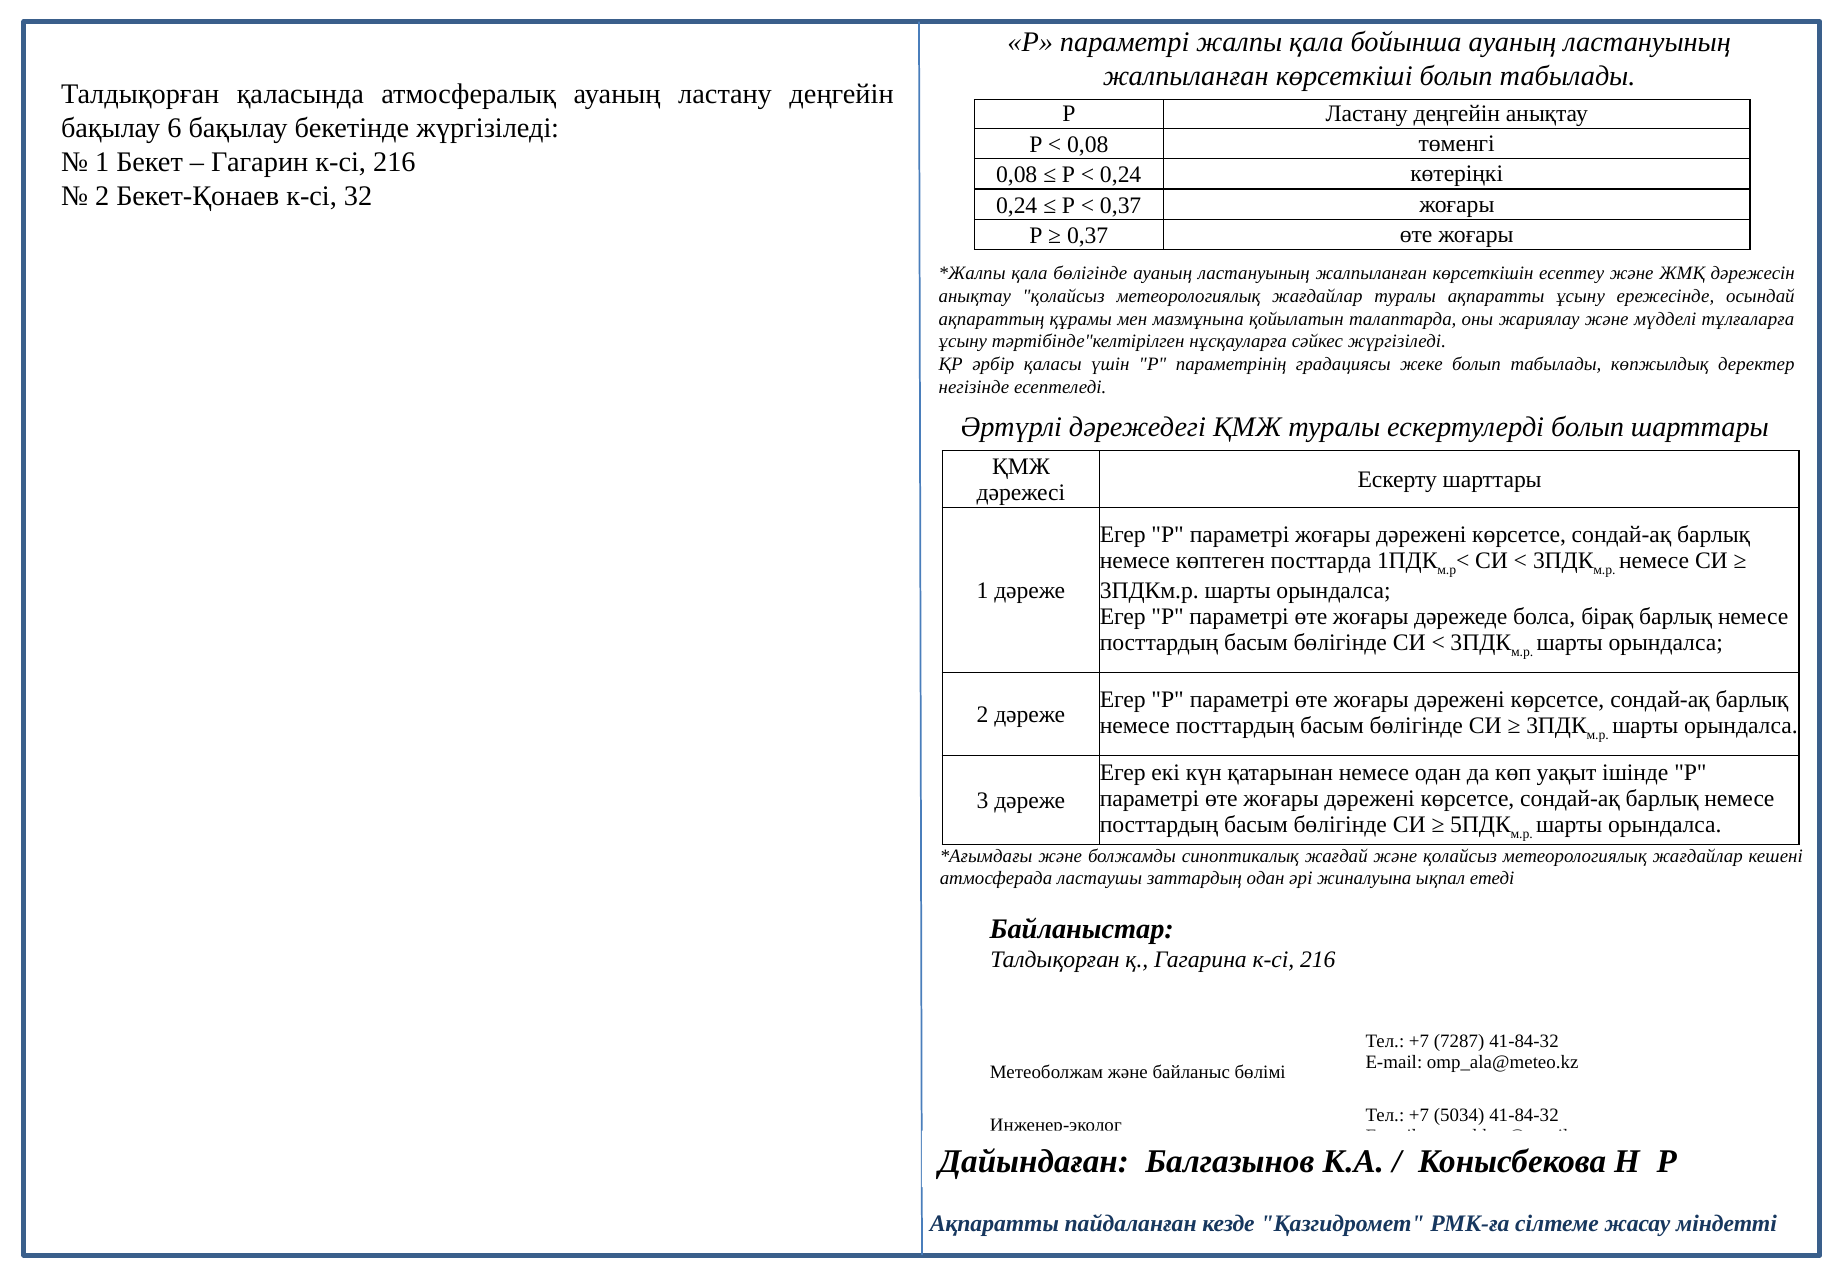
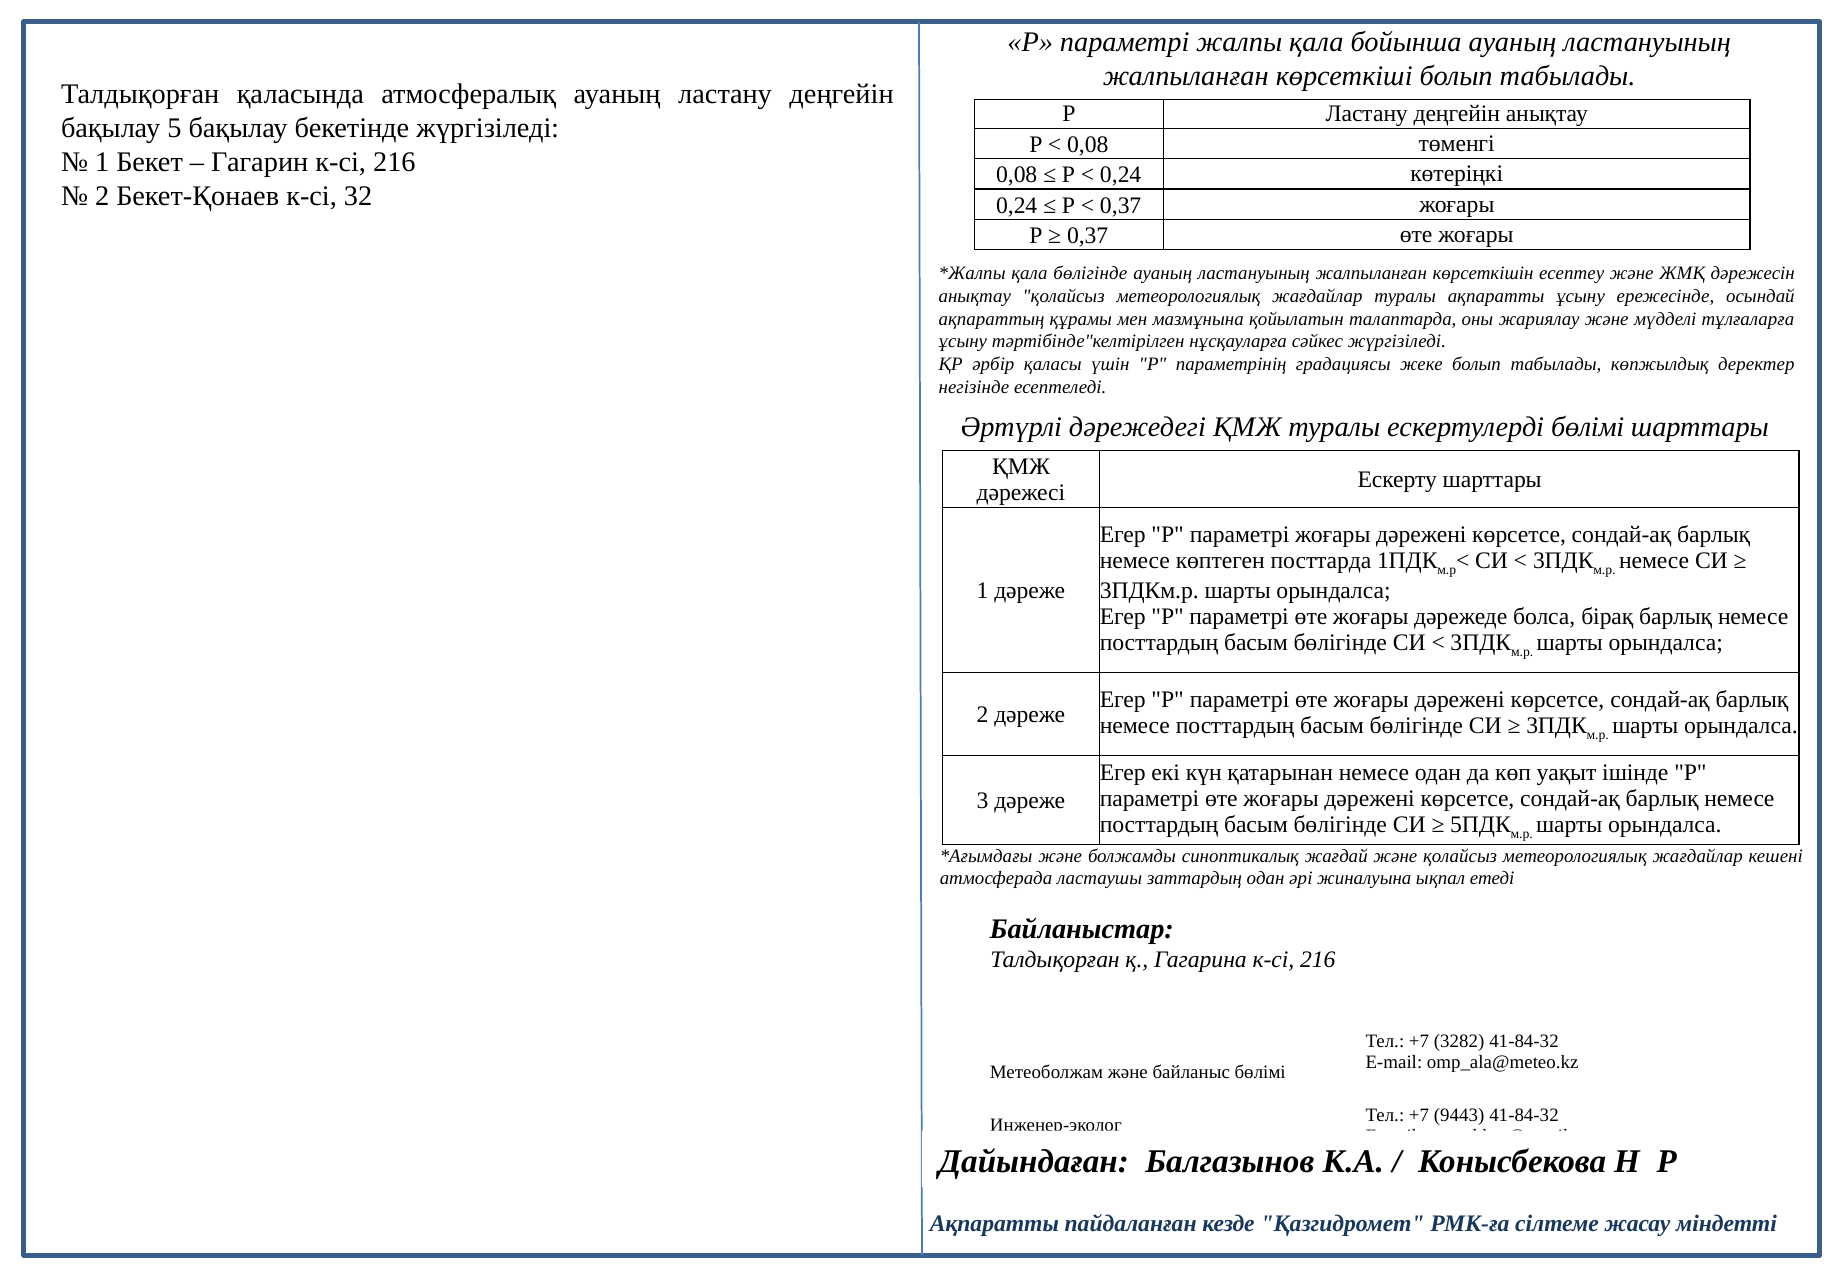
6: 6 -> 5 (174, 128)
ескертулерді болып: болып -> бөлімі (1588, 427)
7287: 7287 -> 3282 (1459, 1041)
5034: 5034 -> 9443 (1459, 1114)
